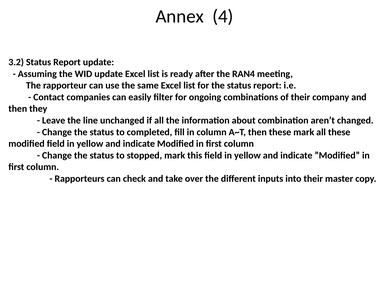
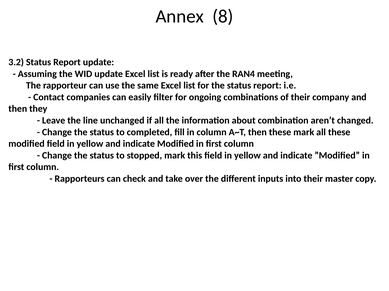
4: 4 -> 8 (223, 17)
